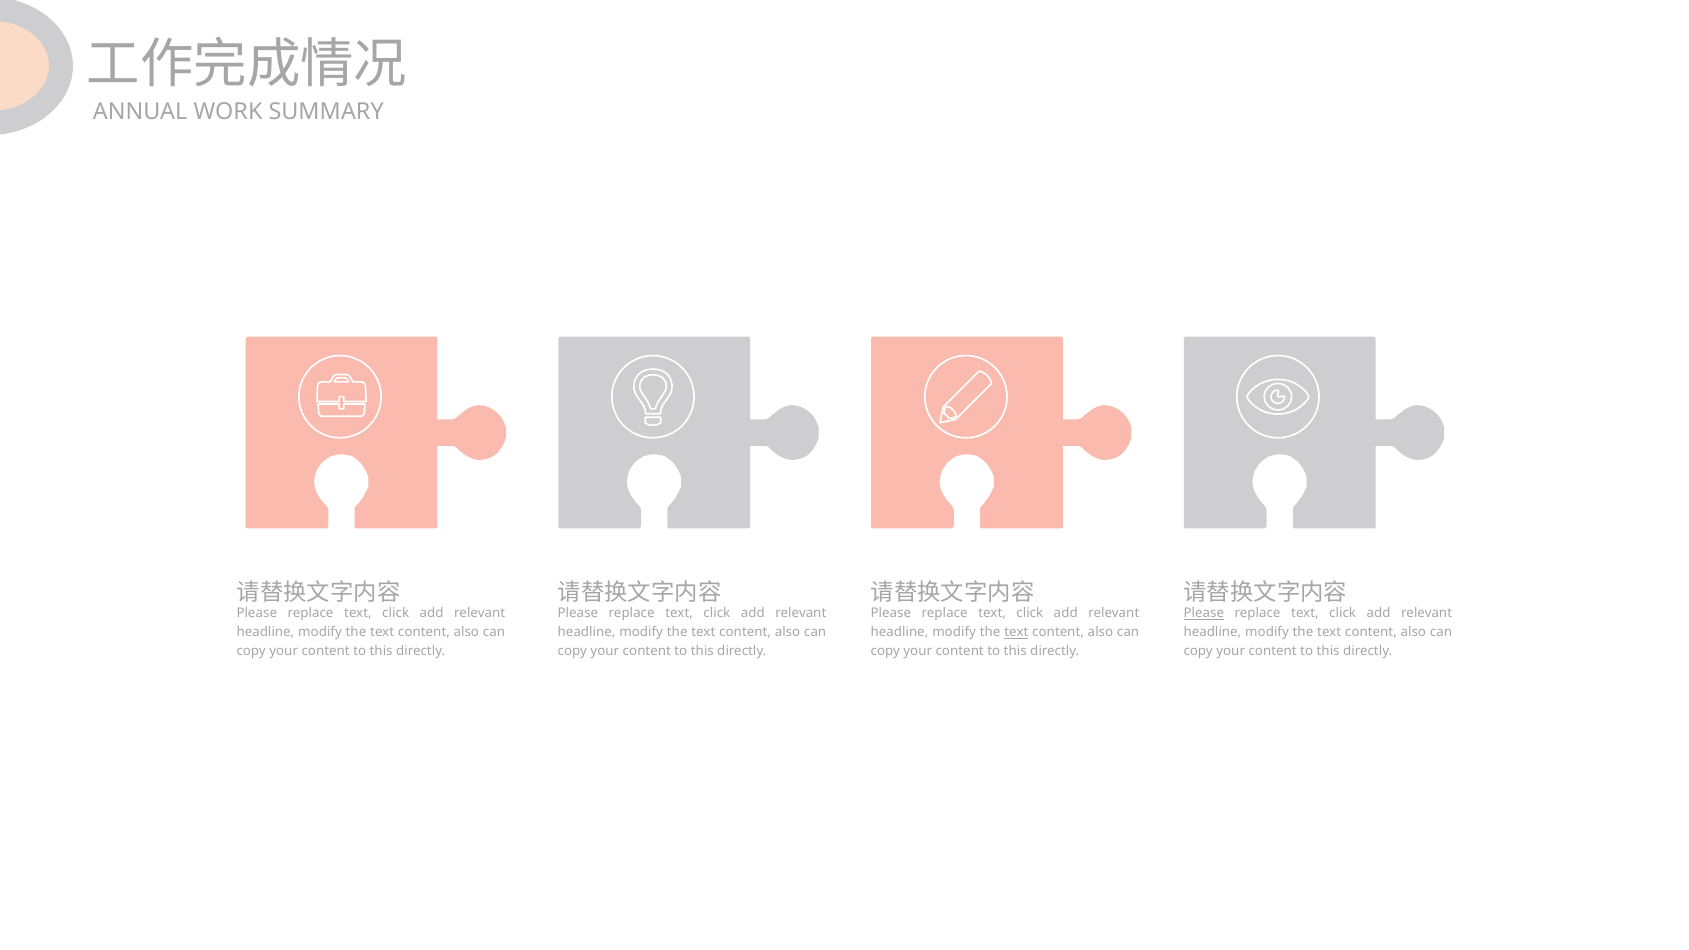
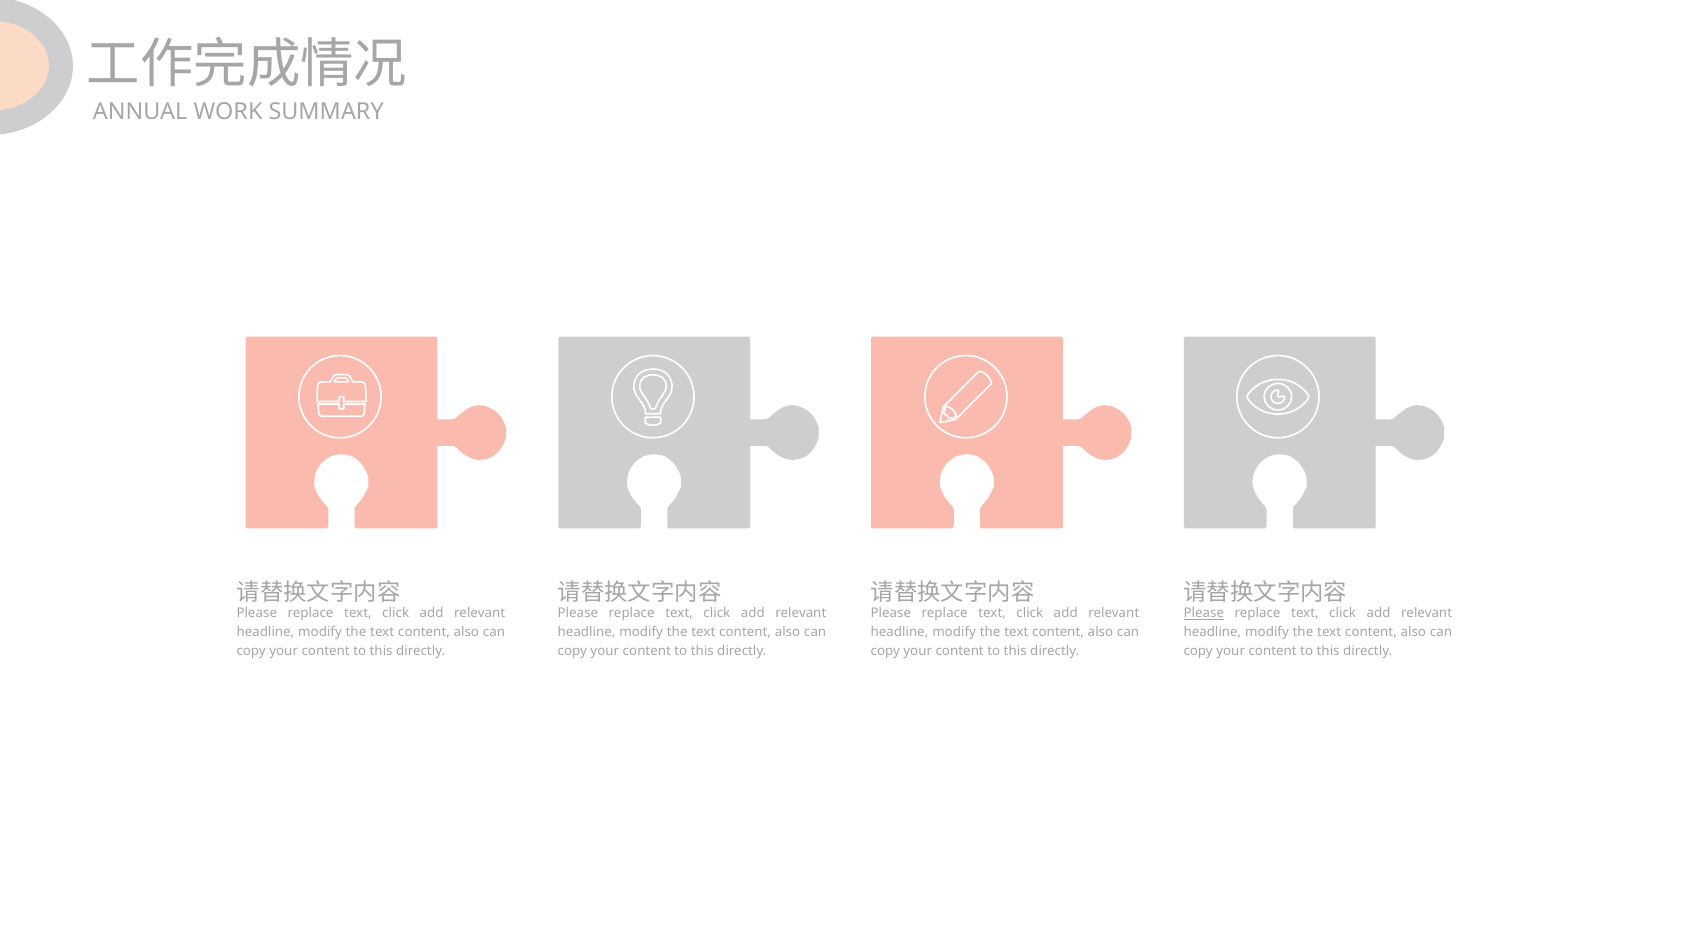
text underline: present -> none (1016, 632)
